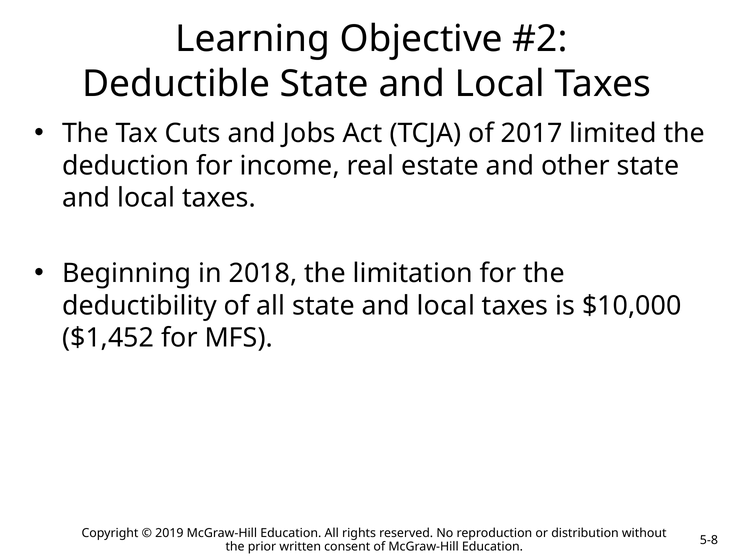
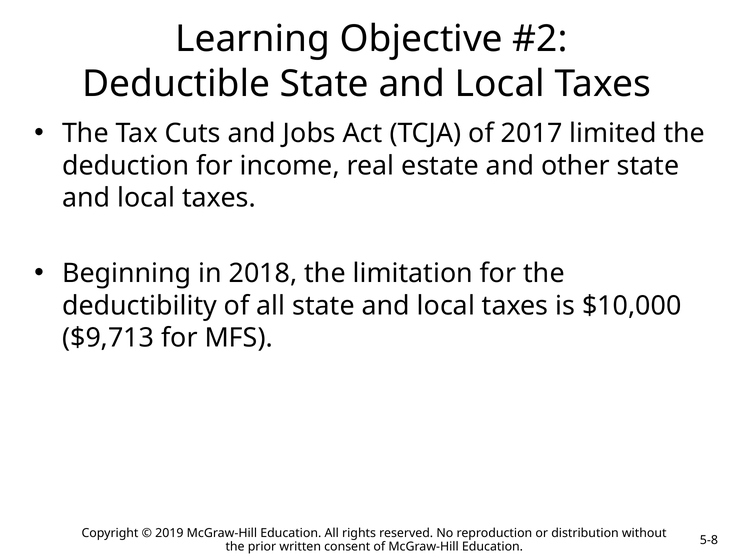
$1,452: $1,452 -> $9,713 (108, 337)
